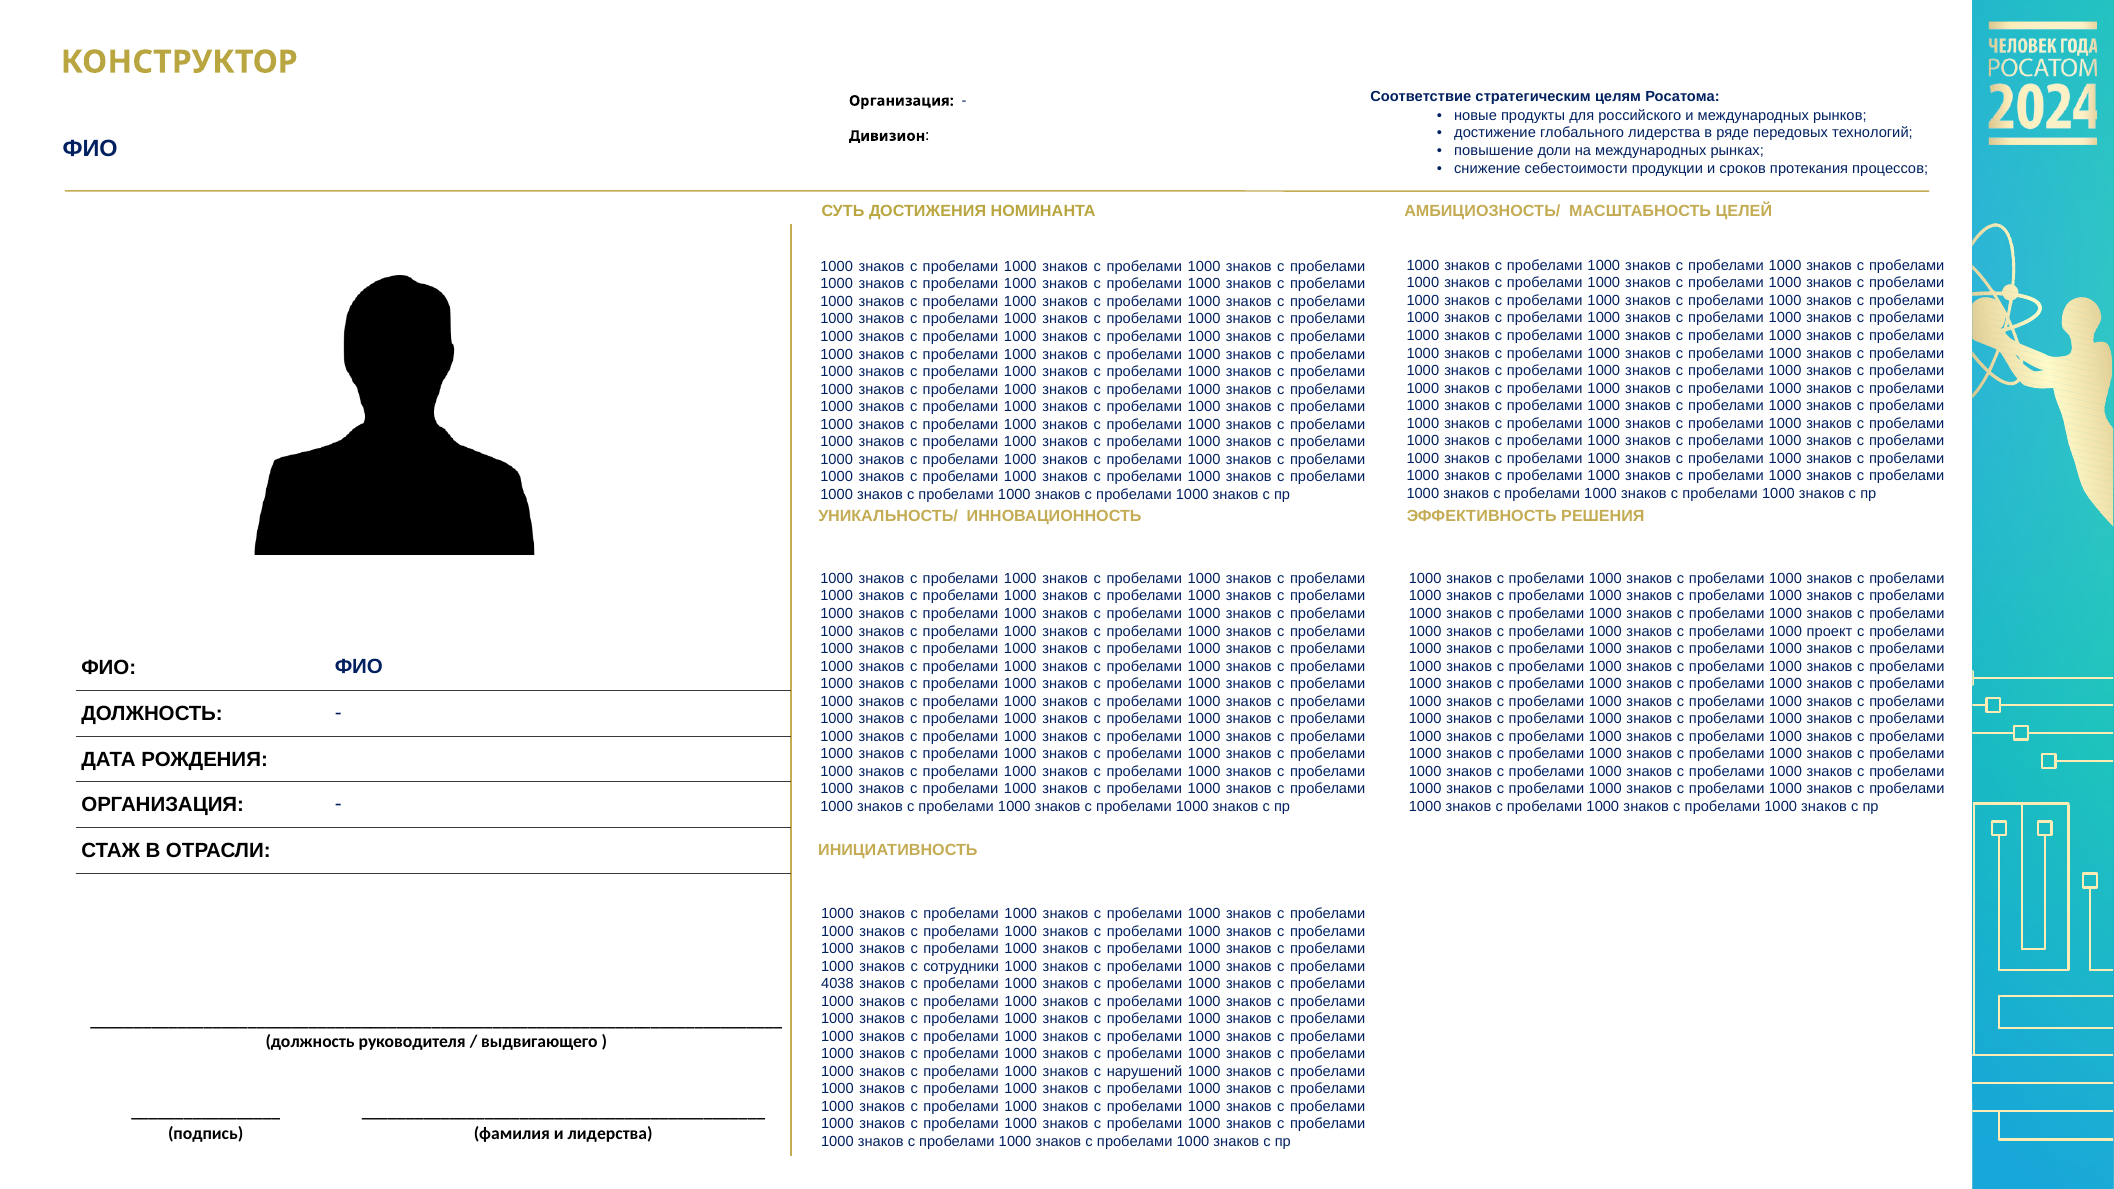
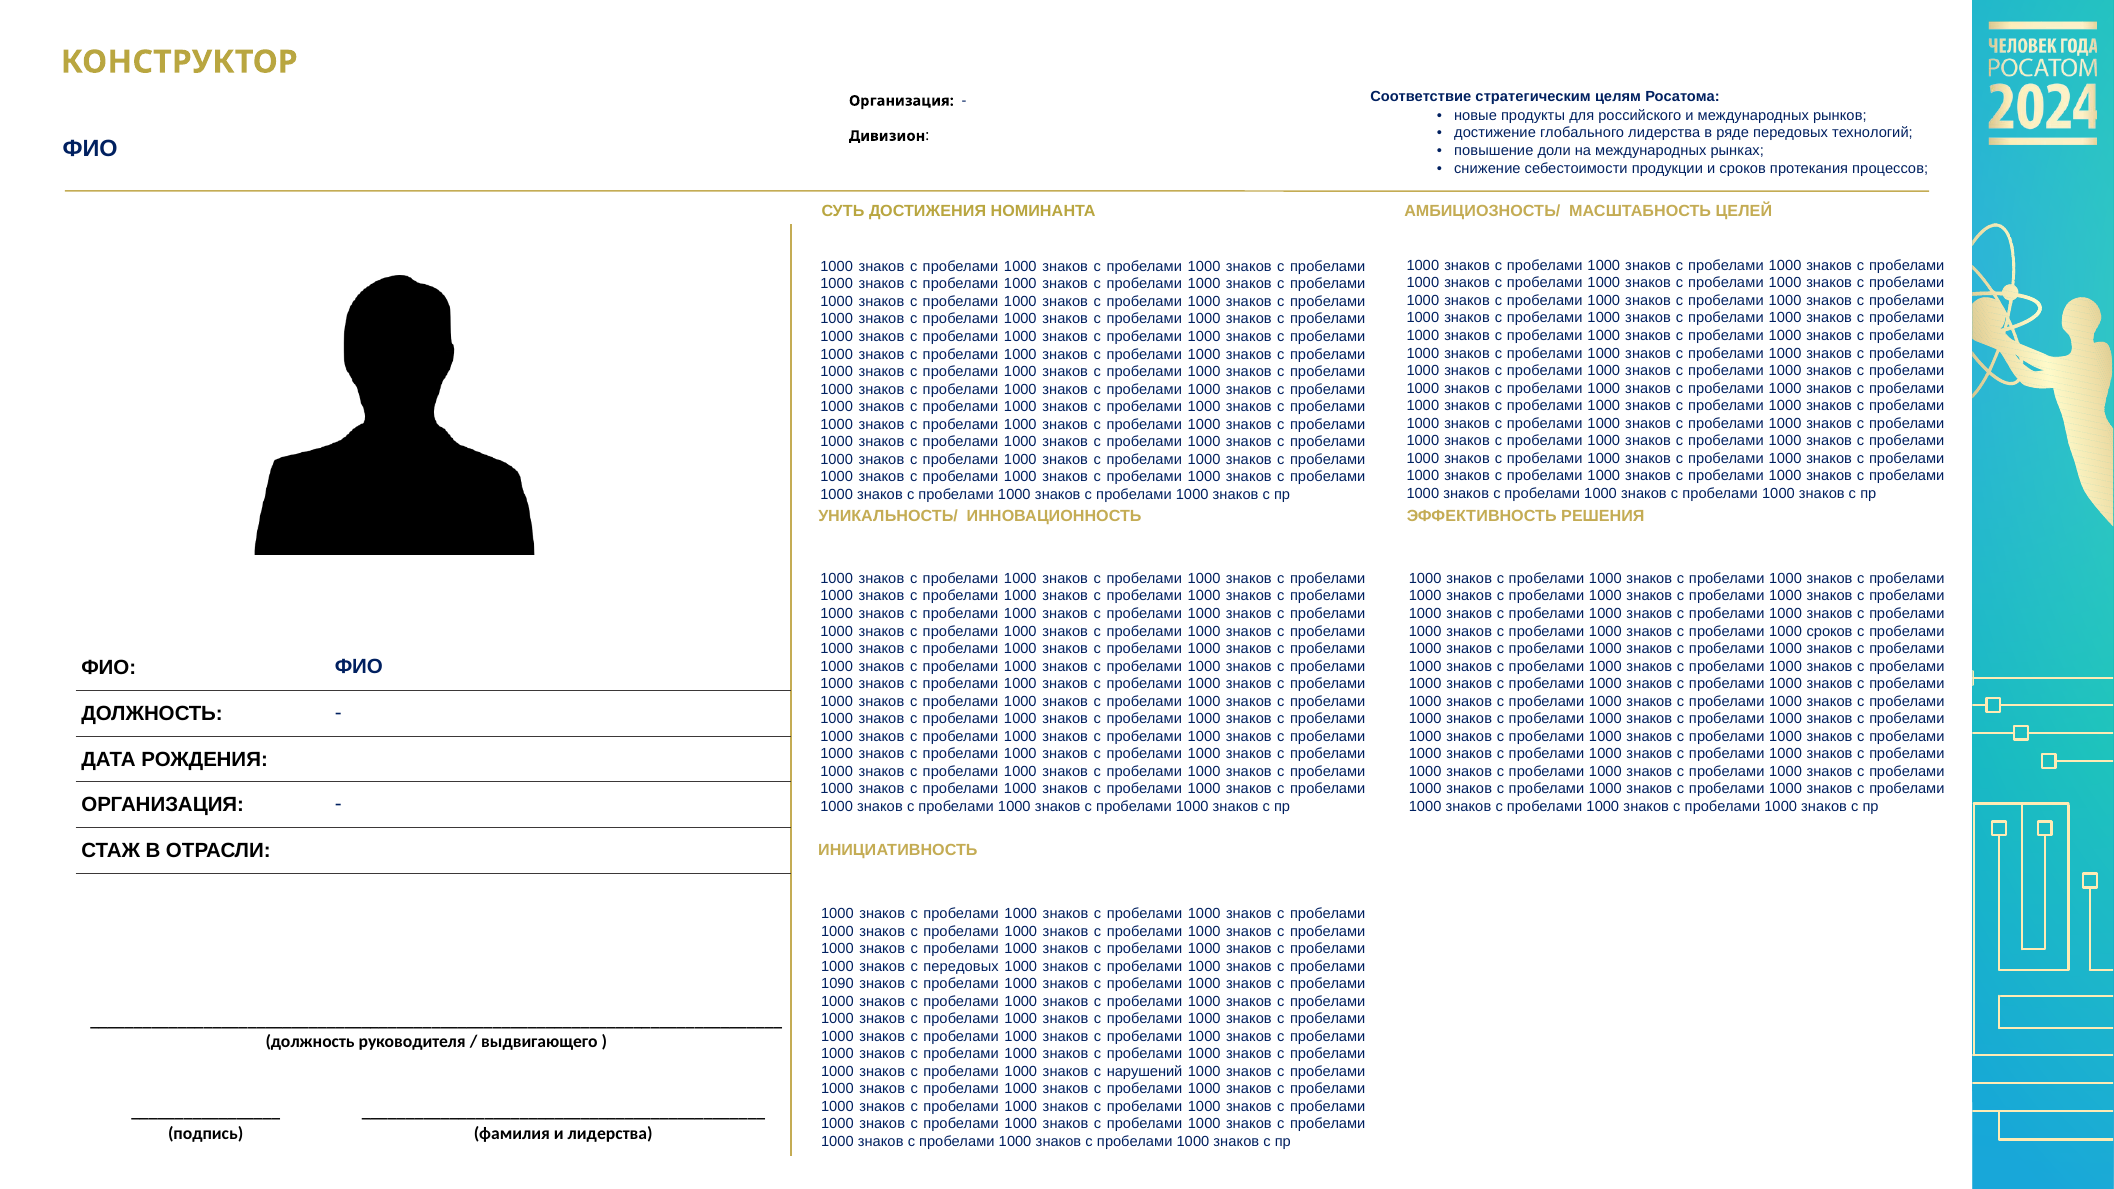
1000 проект: проект -> сроков (1830, 631)
с сотрудники: сотрудники -> передовых (961, 966)
4038: 4038 -> 1090 (837, 984)
